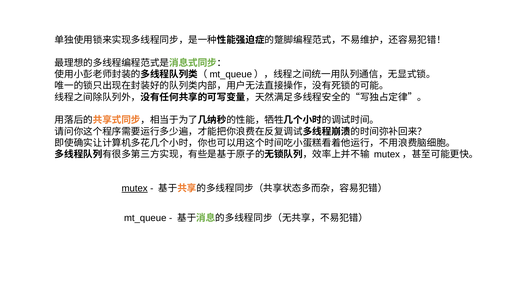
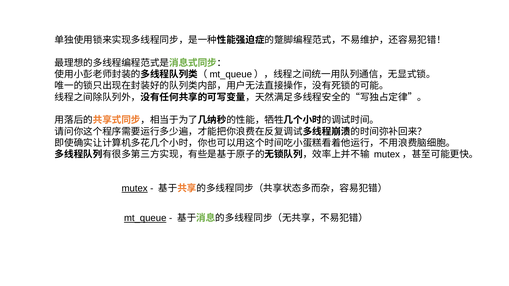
mt_queue underline: none -> present (145, 218)
